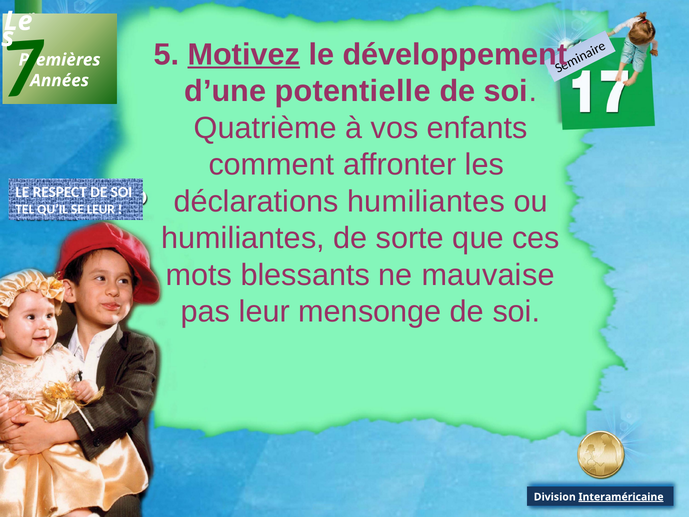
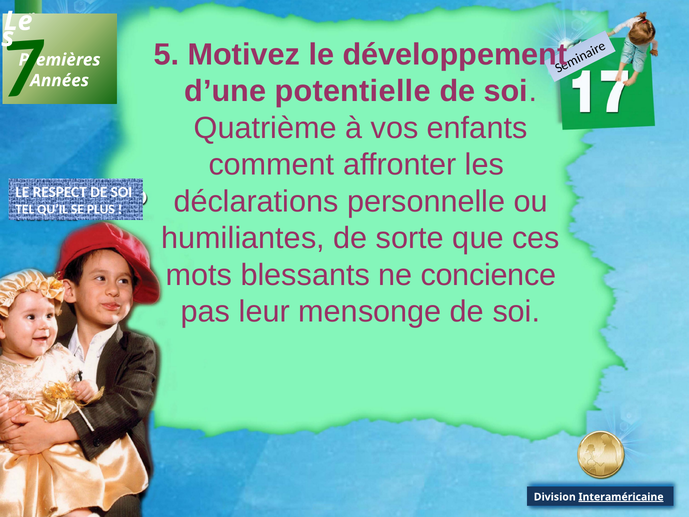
Motivez underline: present -> none (244, 54)
déclarations humiliantes: humiliantes -> personnelle (426, 201)
SE LEUR: LEUR -> PLUS (101, 209)
mauvaise: mauvaise -> concience (488, 275)
